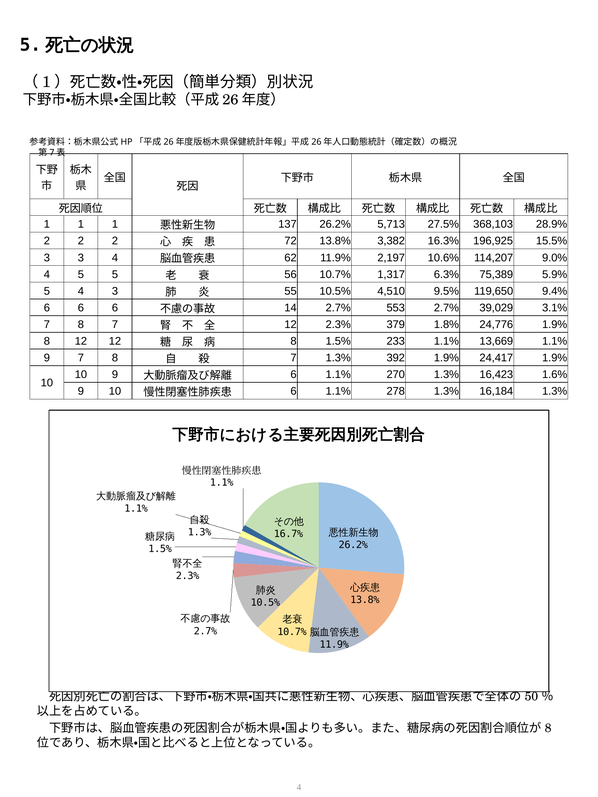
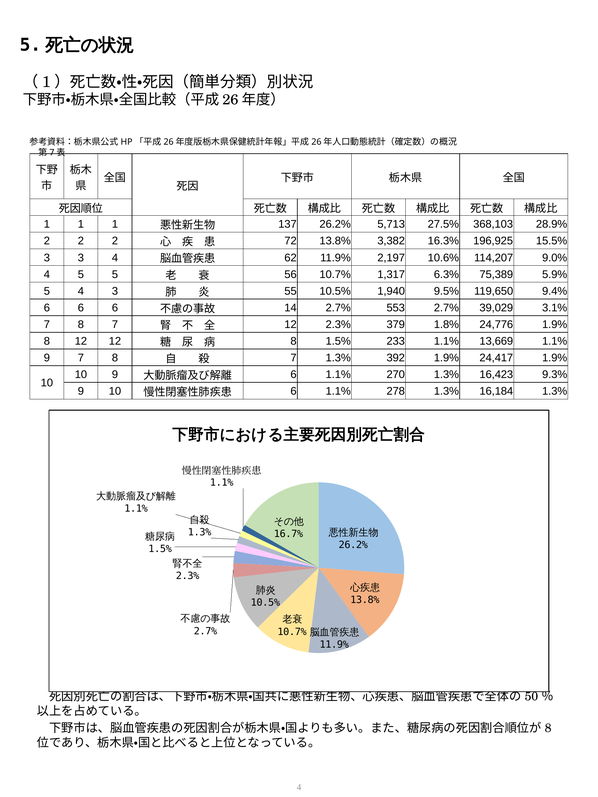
4,510: 4,510 -> 1,940 (391, 291)
1.6%: 1.6% -> 9.3% (555, 375)
